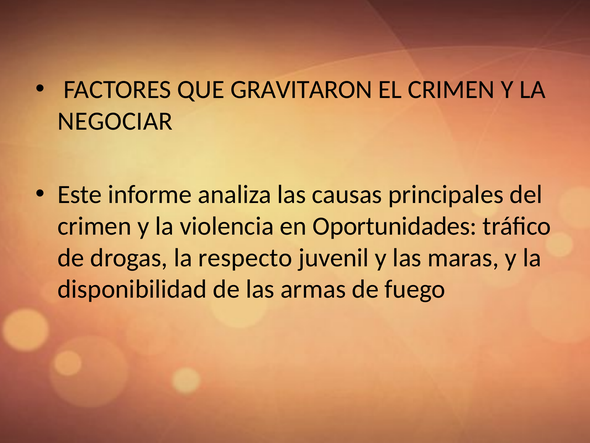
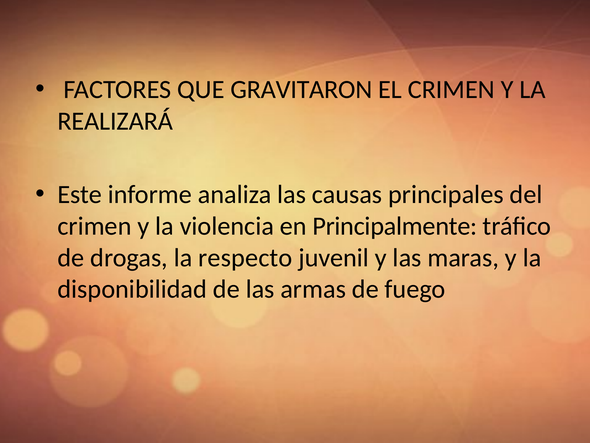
NEGOCIAR: NEGOCIAR -> REALIZARÁ (115, 121)
Oportunidades: Oportunidades -> Principalmente (395, 226)
